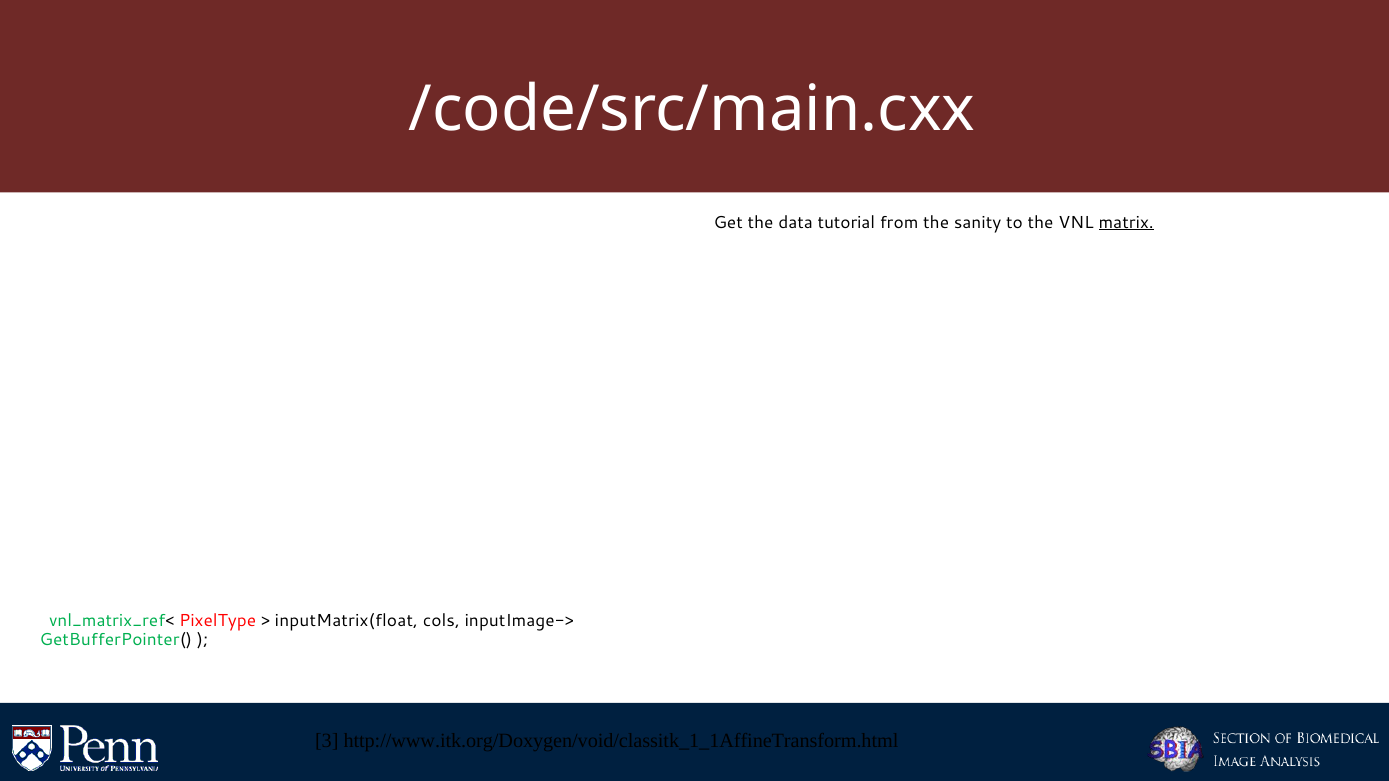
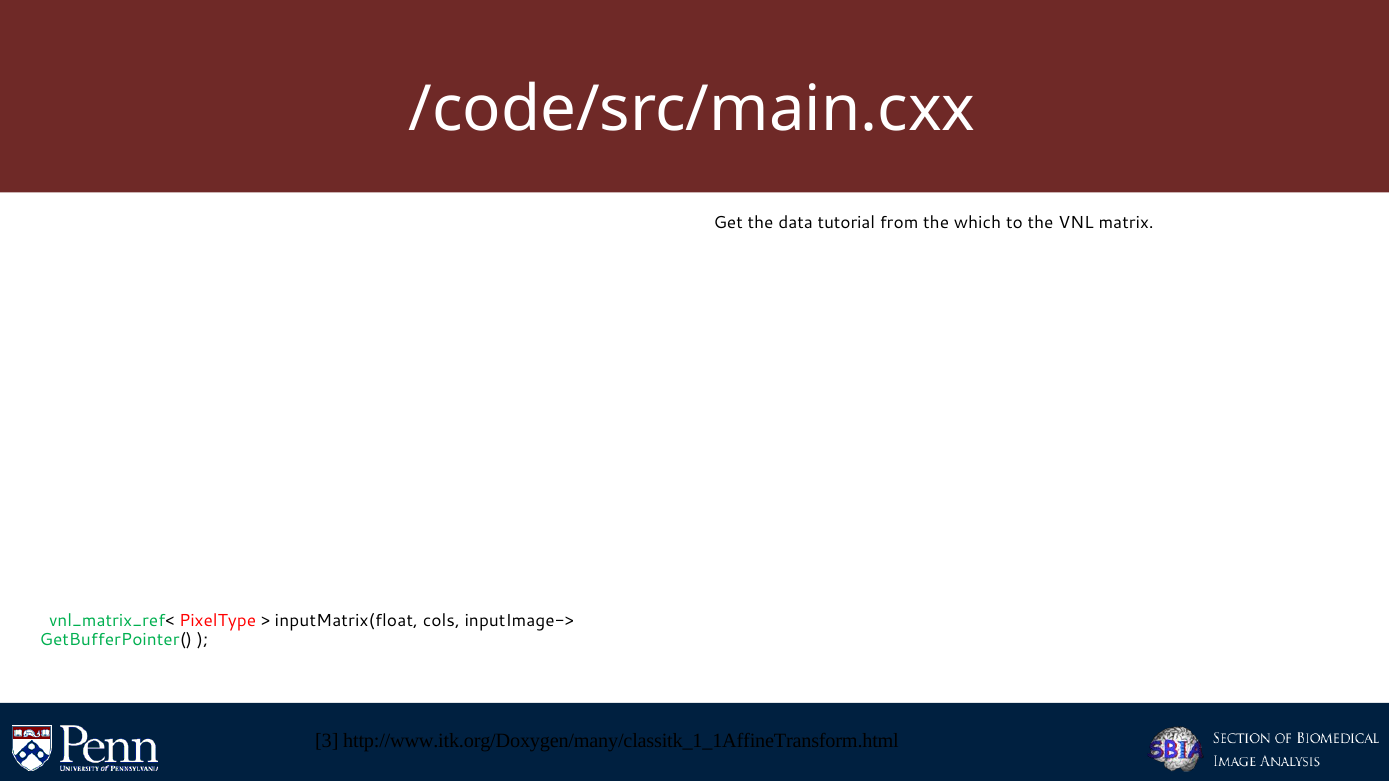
sanity: sanity -> which (978, 222)
matrix underline: present -> none (1126, 222)
http://www.itk.org/Doxygen/void/classitk_1_1AffineTransform.html: http://www.itk.org/Doxygen/void/classitk_1_1AffineTransform.html -> http://www.itk.org/Doxygen/many/classitk_1_1AffineTransform.html (621, 741)
